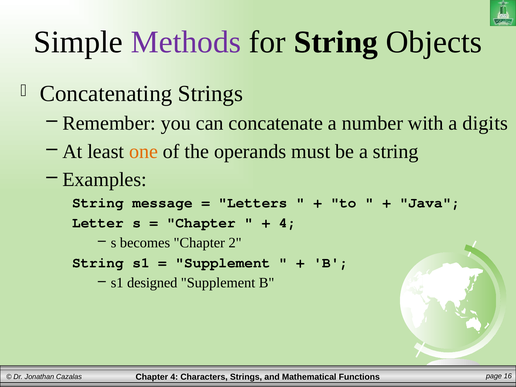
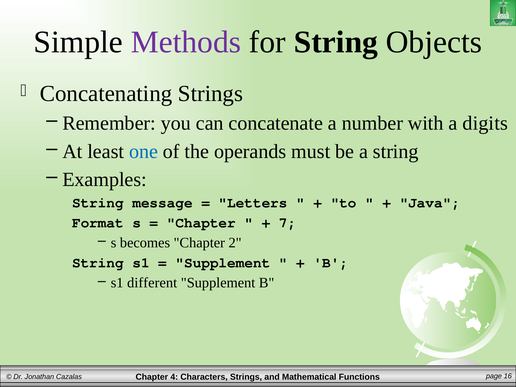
one colour: orange -> blue (144, 151)
Letter: Letter -> Format (98, 223)
4: 4 -> 7 (288, 223)
designed: designed -> different (152, 283)
